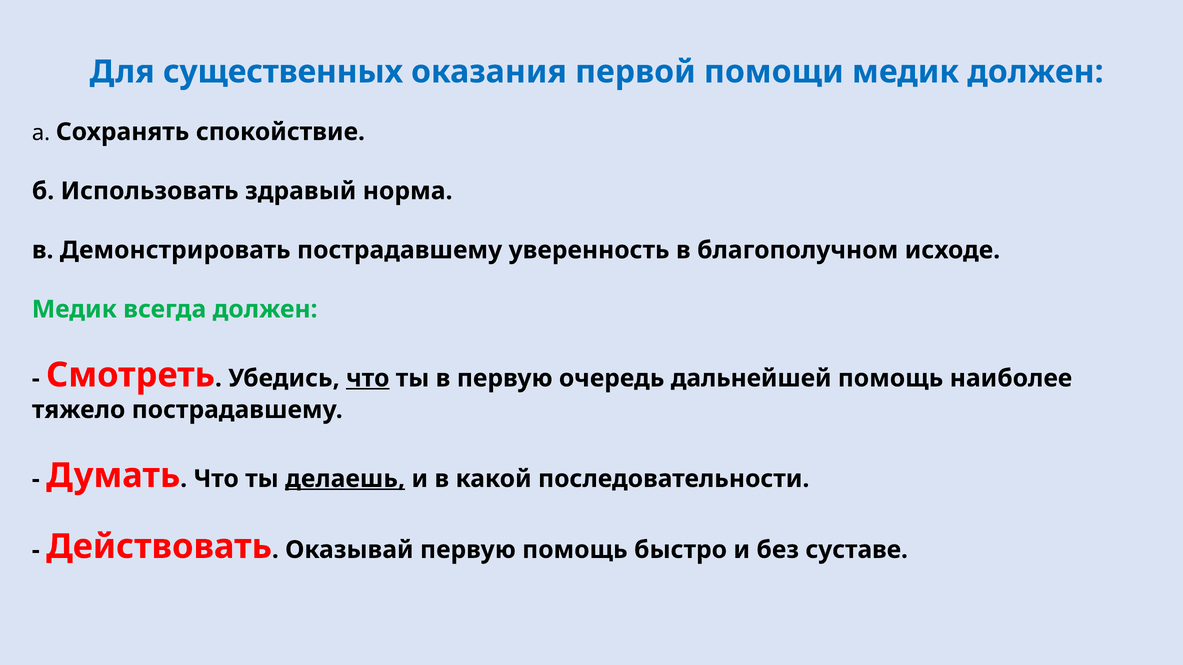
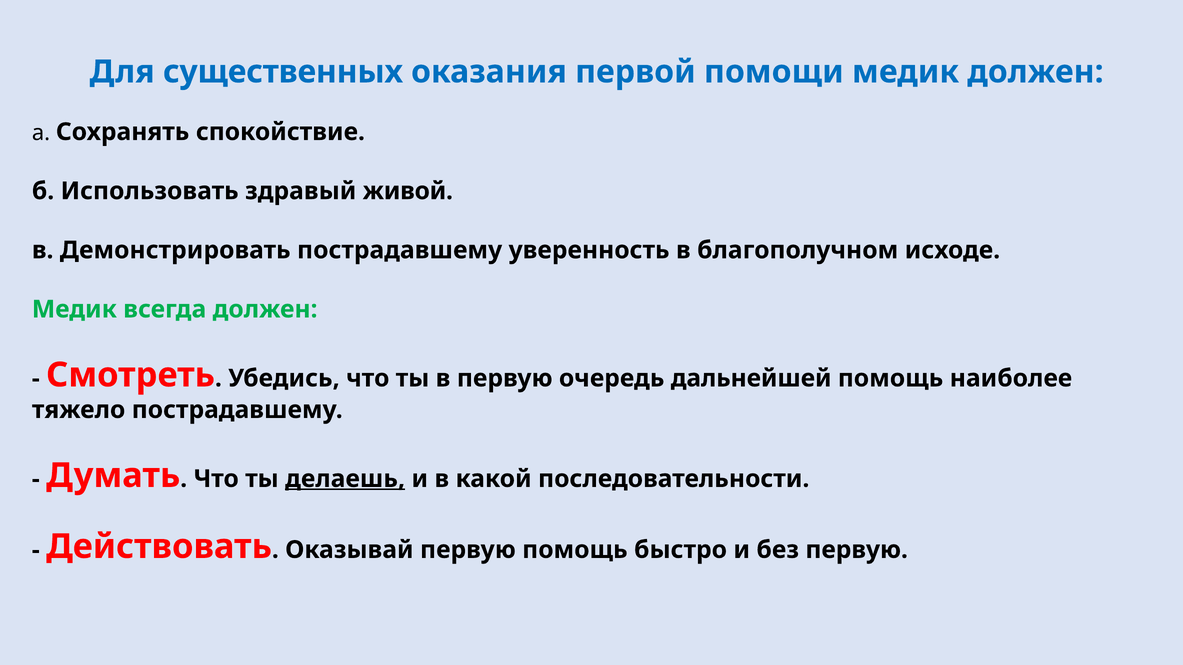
норма: норма -> живой (408, 191)
что underline: present -> none (368, 379)
без суставе: суставе -> первую (857, 550)
